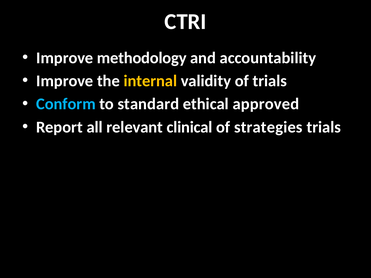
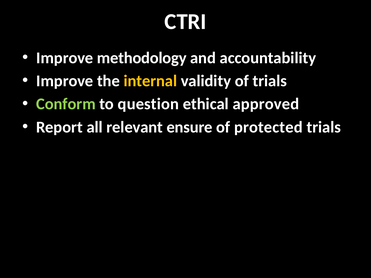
Conform colour: light blue -> light green (66, 104)
standard: standard -> question (148, 104)
clinical: clinical -> ensure (190, 127)
strategies: strategies -> protected (268, 127)
